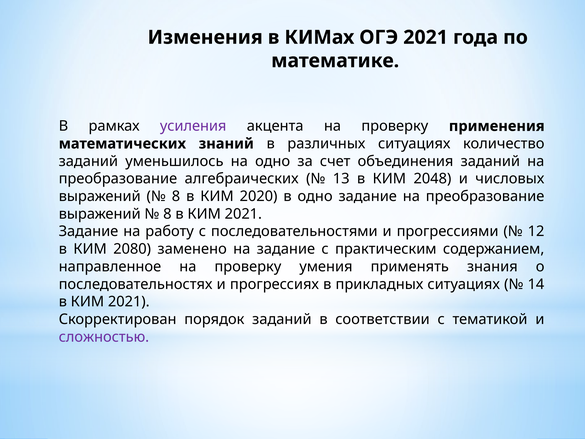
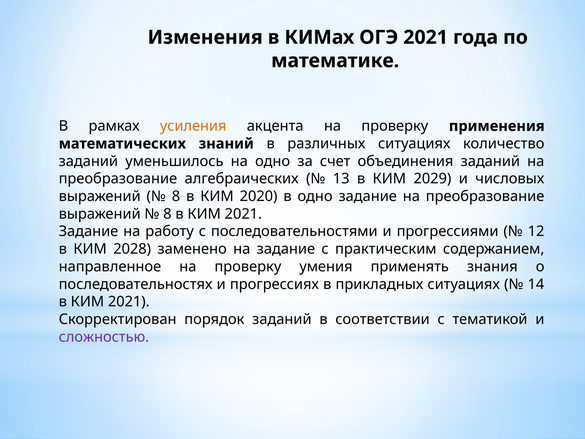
усиления colour: purple -> orange (193, 126)
2048: 2048 -> 2029 (432, 179)
2080: 2080 -> 2028 (132, 249)
